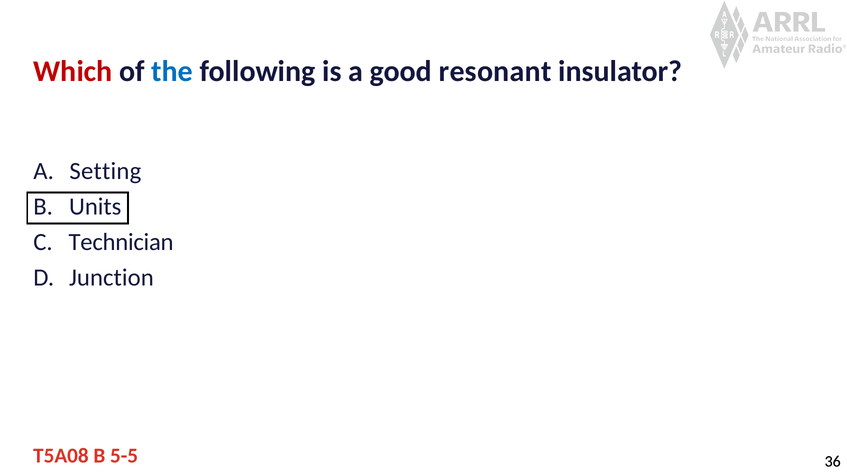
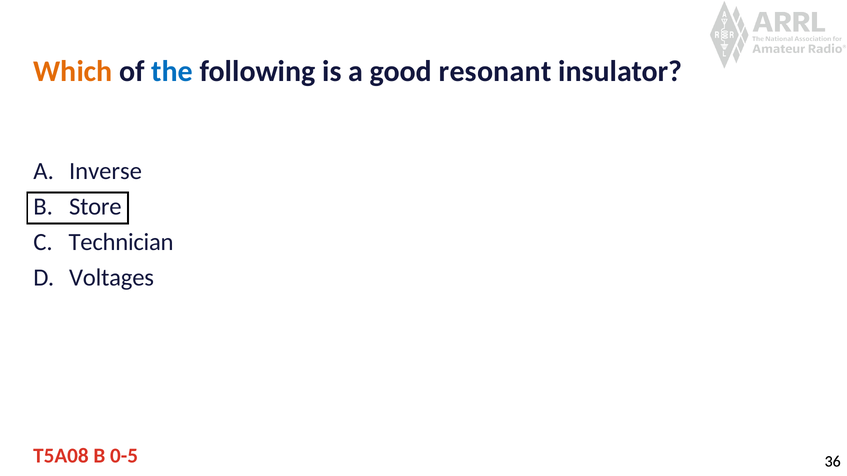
Which colour: red -> orange (73, 71)
Setting: Setting -> Inverse (105, 171)
Units: Units -> Store (95, 207)
Junction: Junction -> Voltages (112, 278)
5-5: 5-5 -> 0-5 (124, 456)
